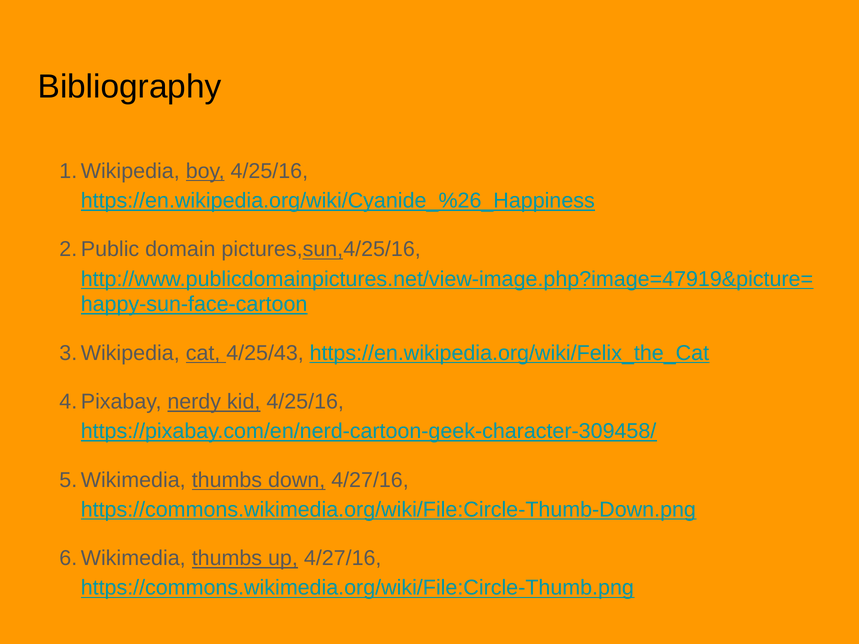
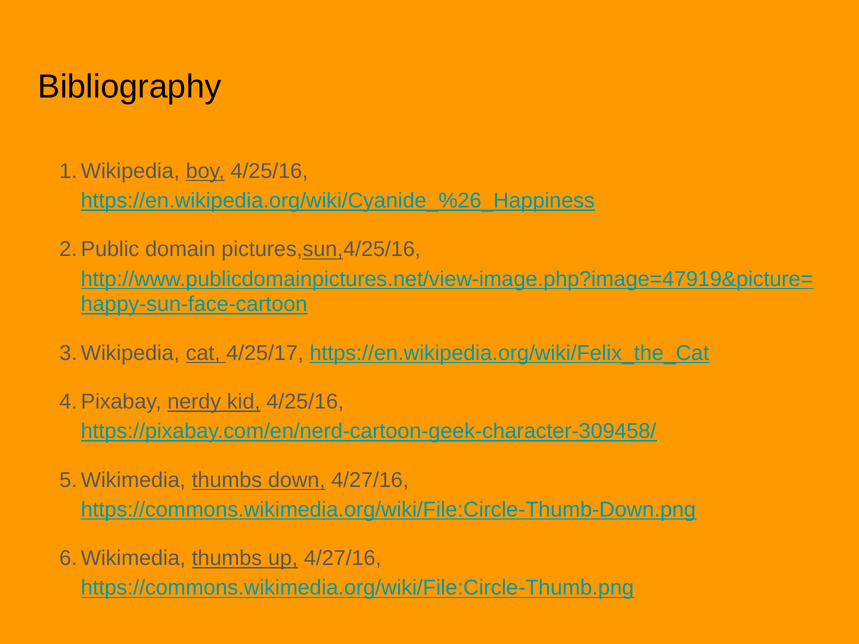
4/25/43: 4/25/43 -> 4/25/17 (265, 353)
